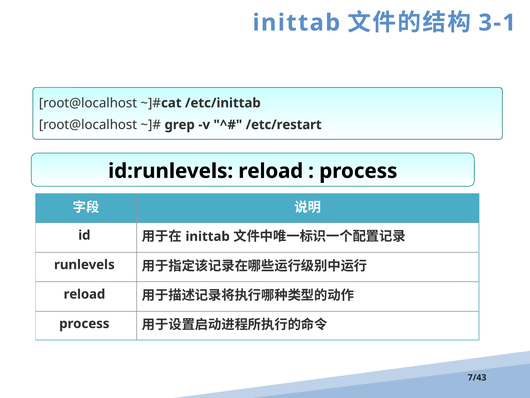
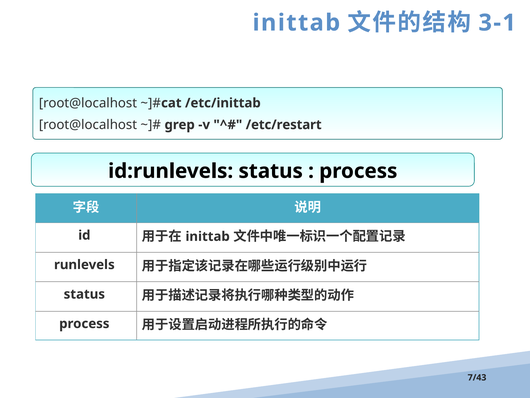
id:runlevels reload: reload -> status (271, 171)
reload: reload -> status (84, 294)
